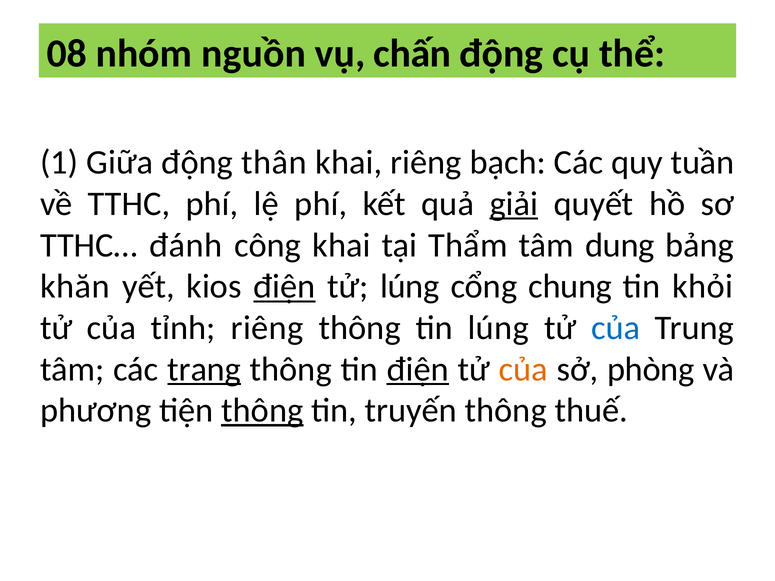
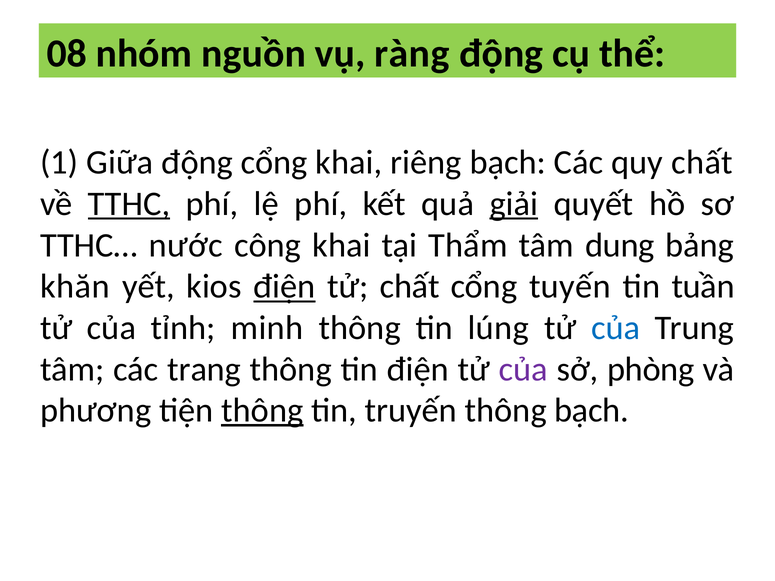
chấn: chấn -> ràng (412, 54)
động thân: thân -> cổng (274, 163)
quy tuần: tuần -> chất (702, 163)
TTHC underline: none -> present (129, 204)
đánh: đánh -> nước (186, 245)
tử lúng: lúng -> chất (410, 287)
chung: chung -> tuyến (570, 287)
khỏi: khỏi -> tuần (703, 287)
tỉnh riêng: riêng -> minh (267, 328)
trang underline: present -> none (204, 369)
điện underline: present -> none (418, 369)
của colour: orange -> purple (523, 369)
thông thuế: thuế -> bạch (591, 411)
